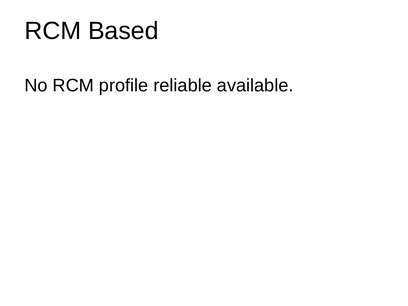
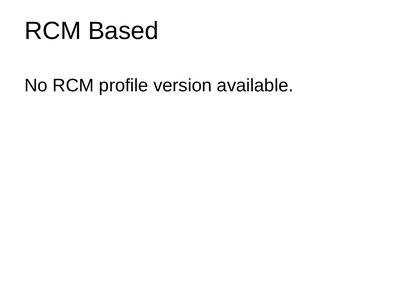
reliable: reliable -> version (183, 86)
